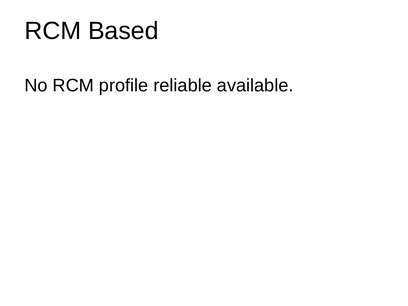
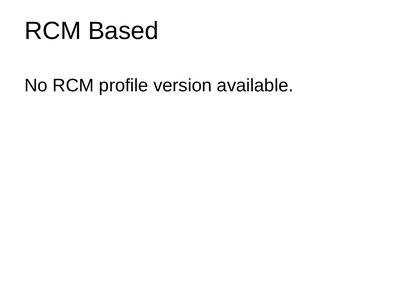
reliable: reliable -> version (183, 86)
